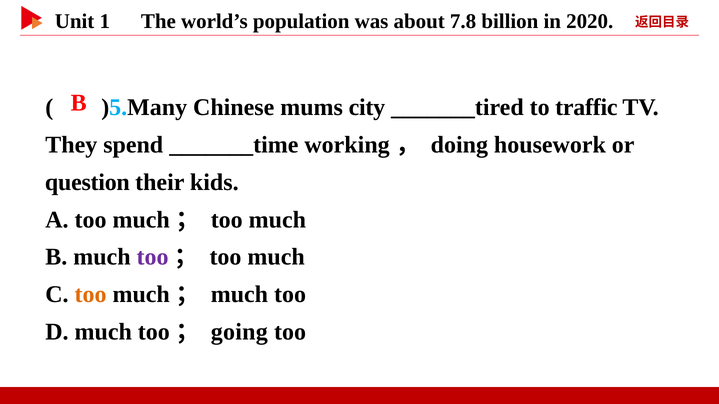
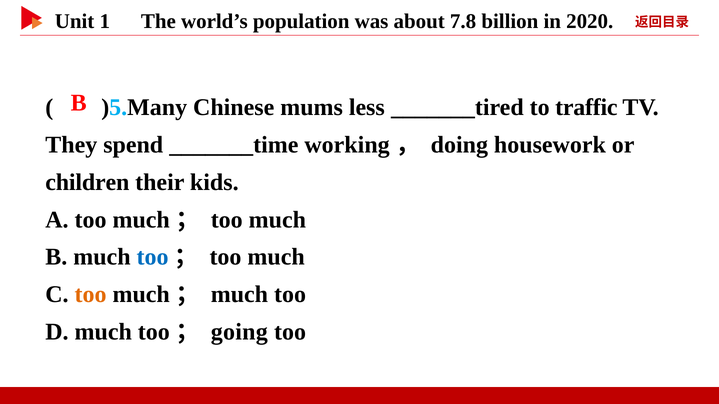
city: city -> less (367, 108)
question: question -> children (87, 182)
too colour: purple -> blue (153, 257)
